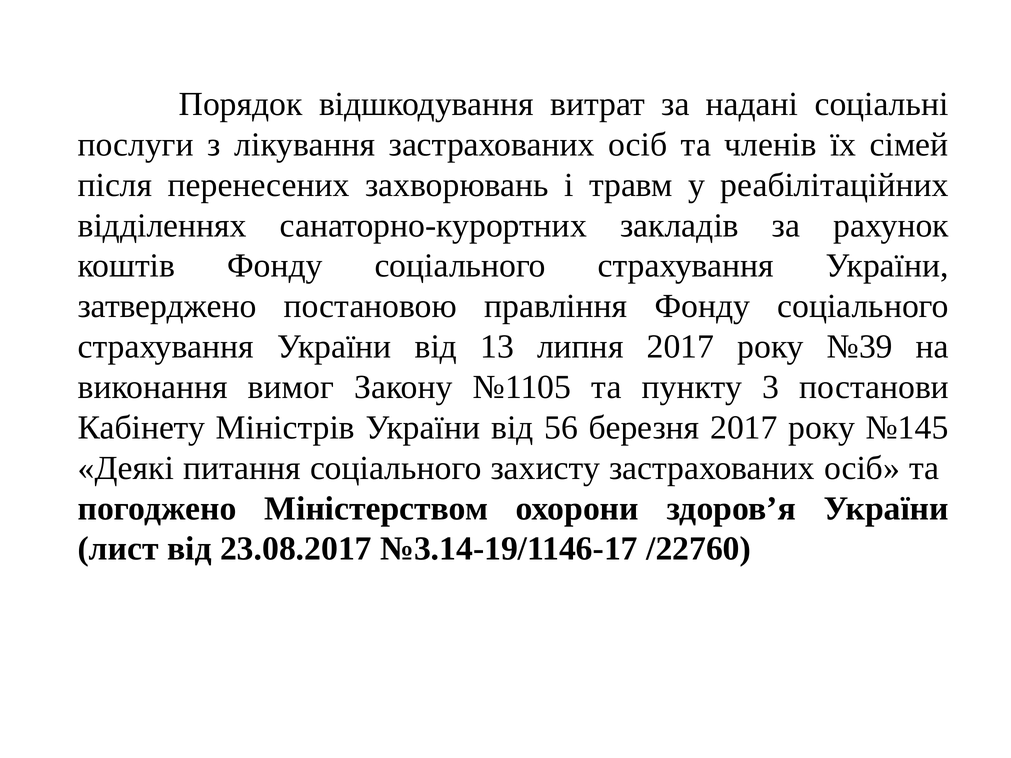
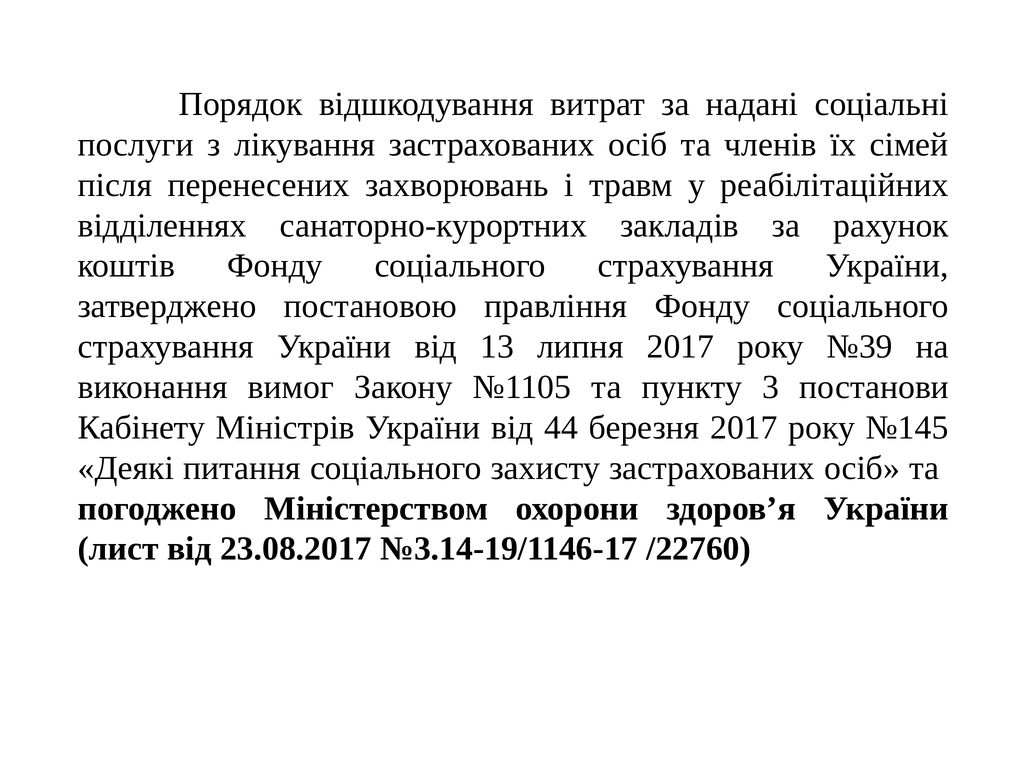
56: 56 -> 44 (561, 428)
